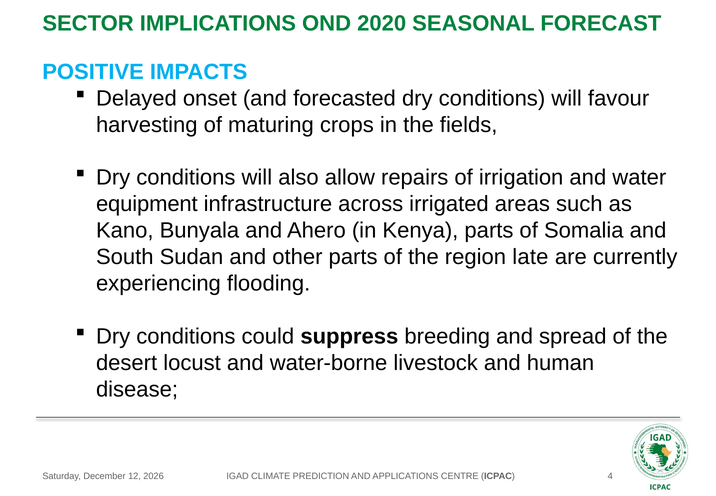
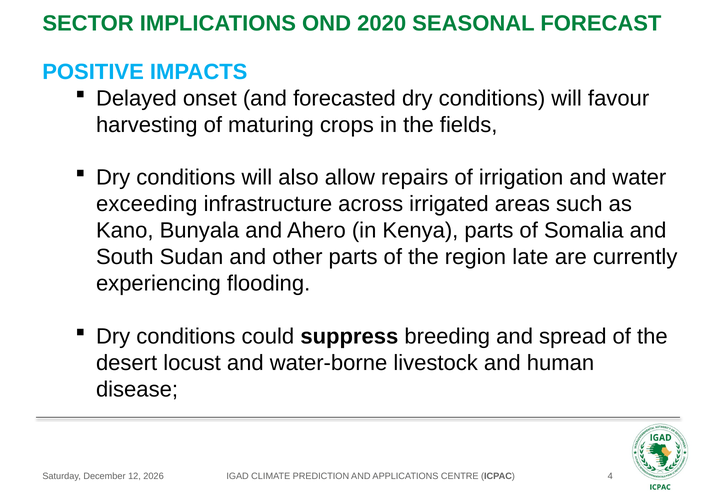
equipment: equipment -> exceeding (147, 204)
